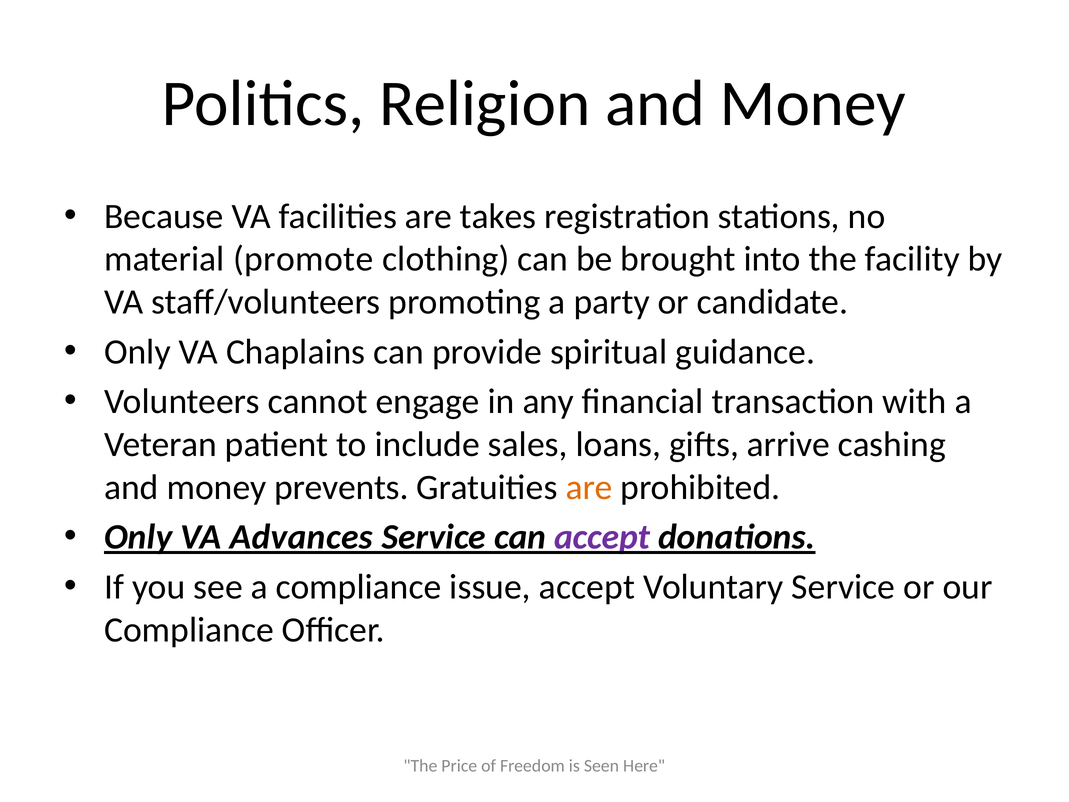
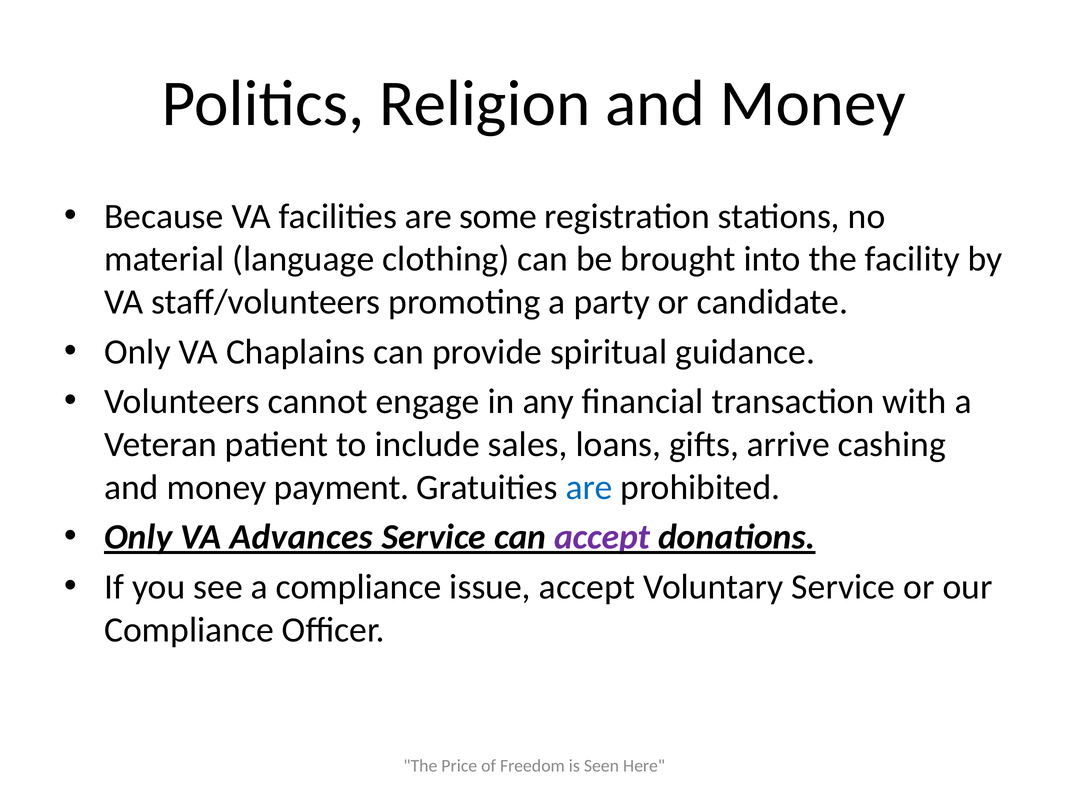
takes: takes -> some (498, 216)
promote: promote -> language (303, 259)
prevents: prevents -> payment (341, 487)
are colour: orange -> blue (589, 487)
